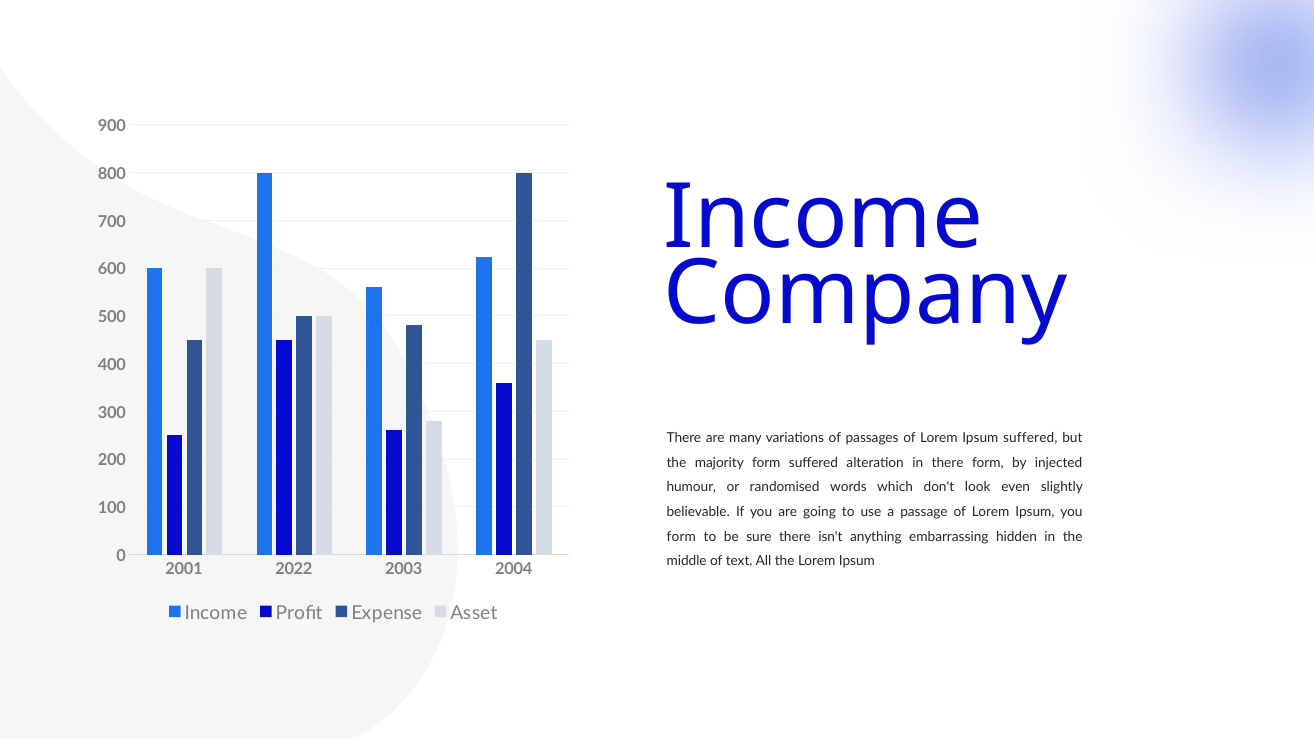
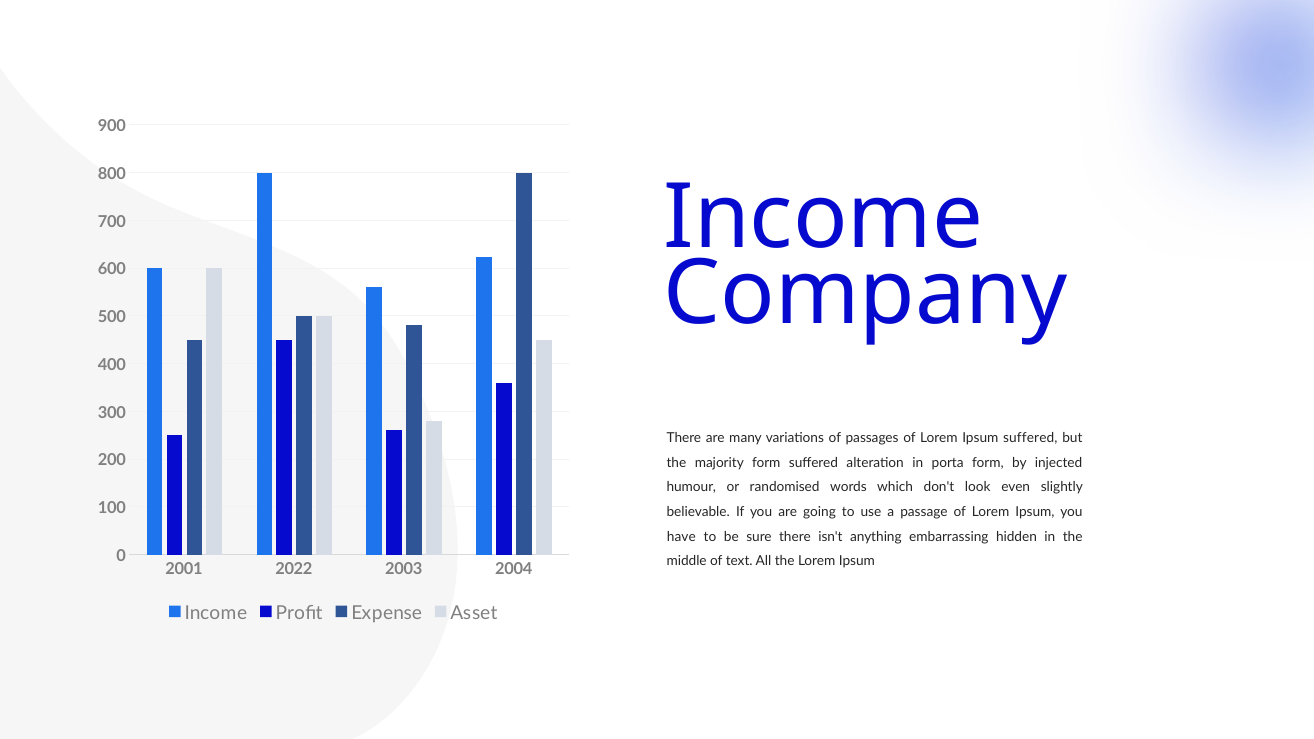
in there: there -> porta (948, 463)
form: form -> have (681, 537)
